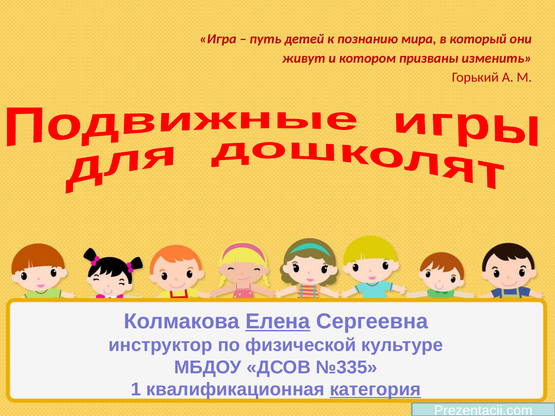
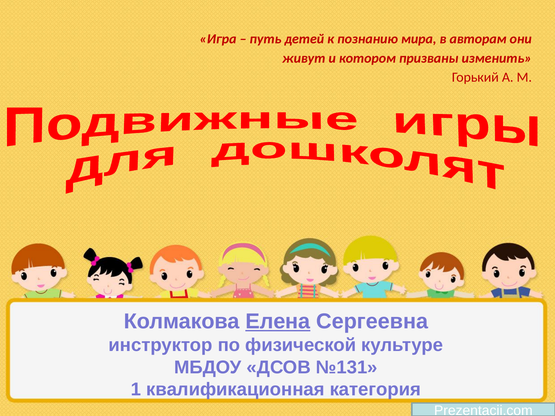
который: который -> авторам (478, 39)
№335: №335 -> №131 (347, 368)
категория underline: present -> none (375, 390)
